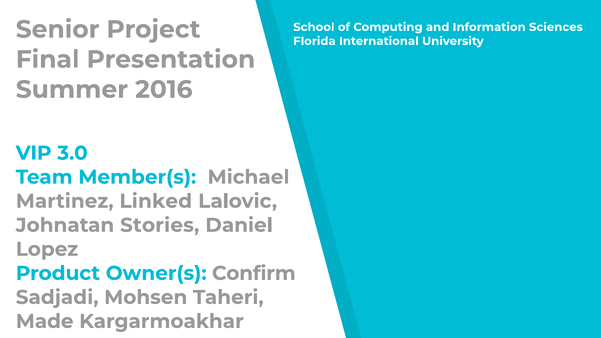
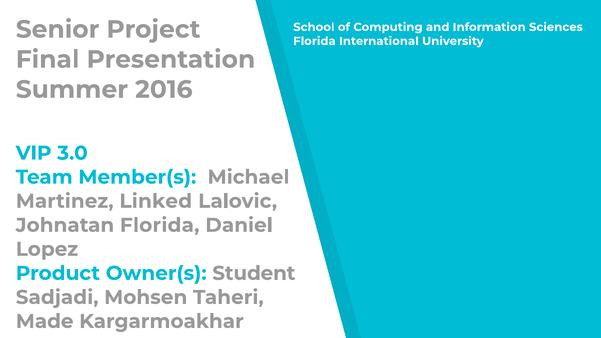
Johnatan Stories: Stories -> Florida (160, 225)
Confirm: Confirm -> Student (254, 273)
